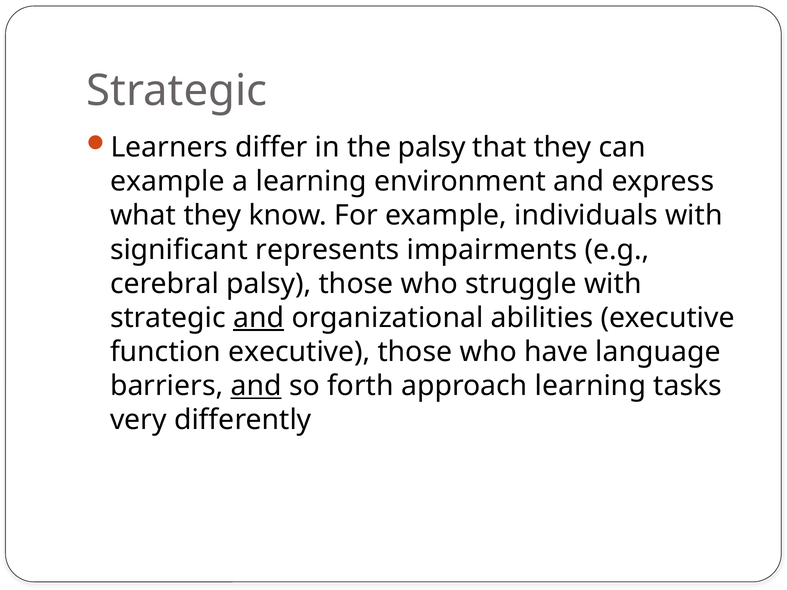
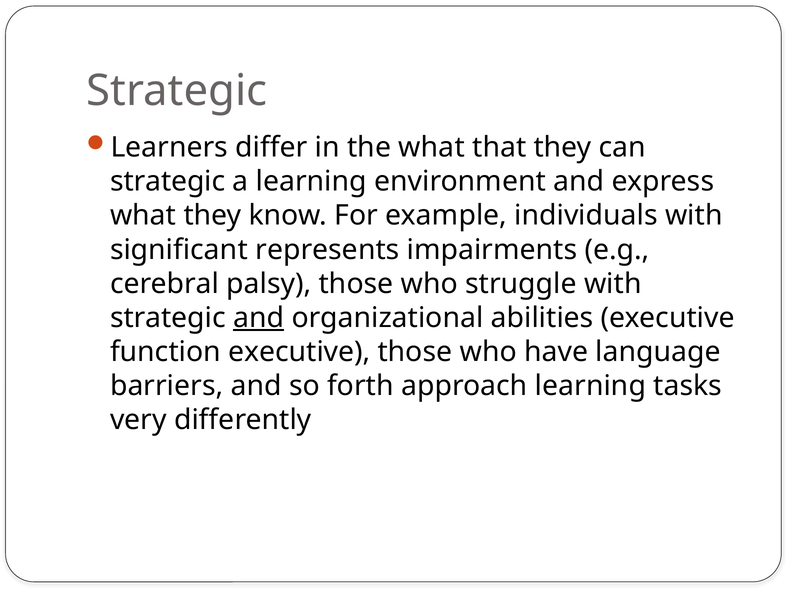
the palsy: palsy -> what (432, 148)
example: example -> strategic (168, 182)
and underline: present -> none (256, 386)
